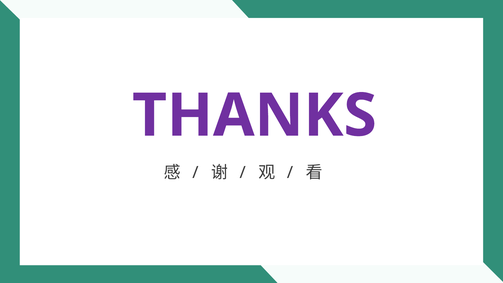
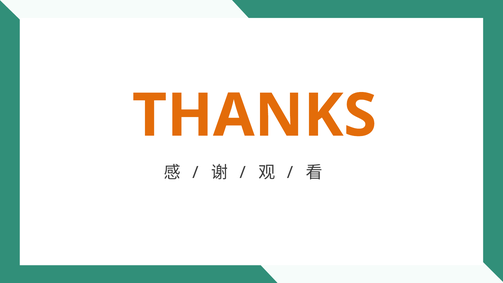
THANKS colour: purple -> orange (254, 116)
